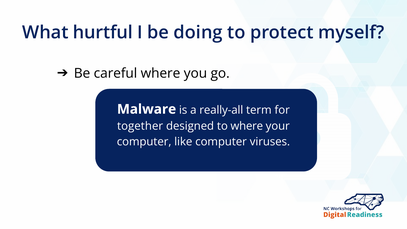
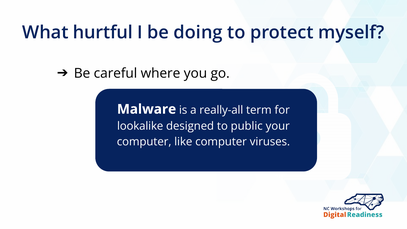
together: together -> lookalike (140, 126)
to where: where -> public (247, 126)
